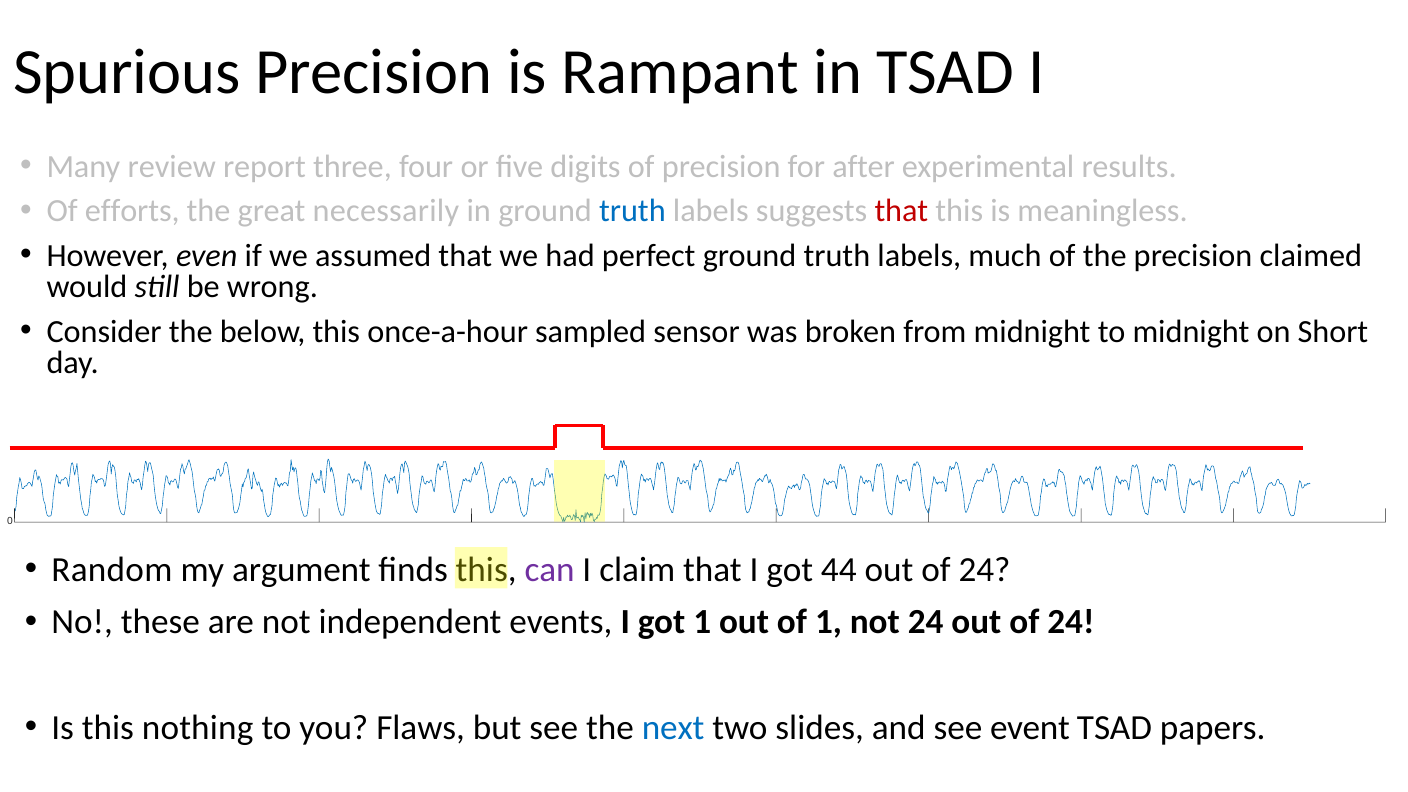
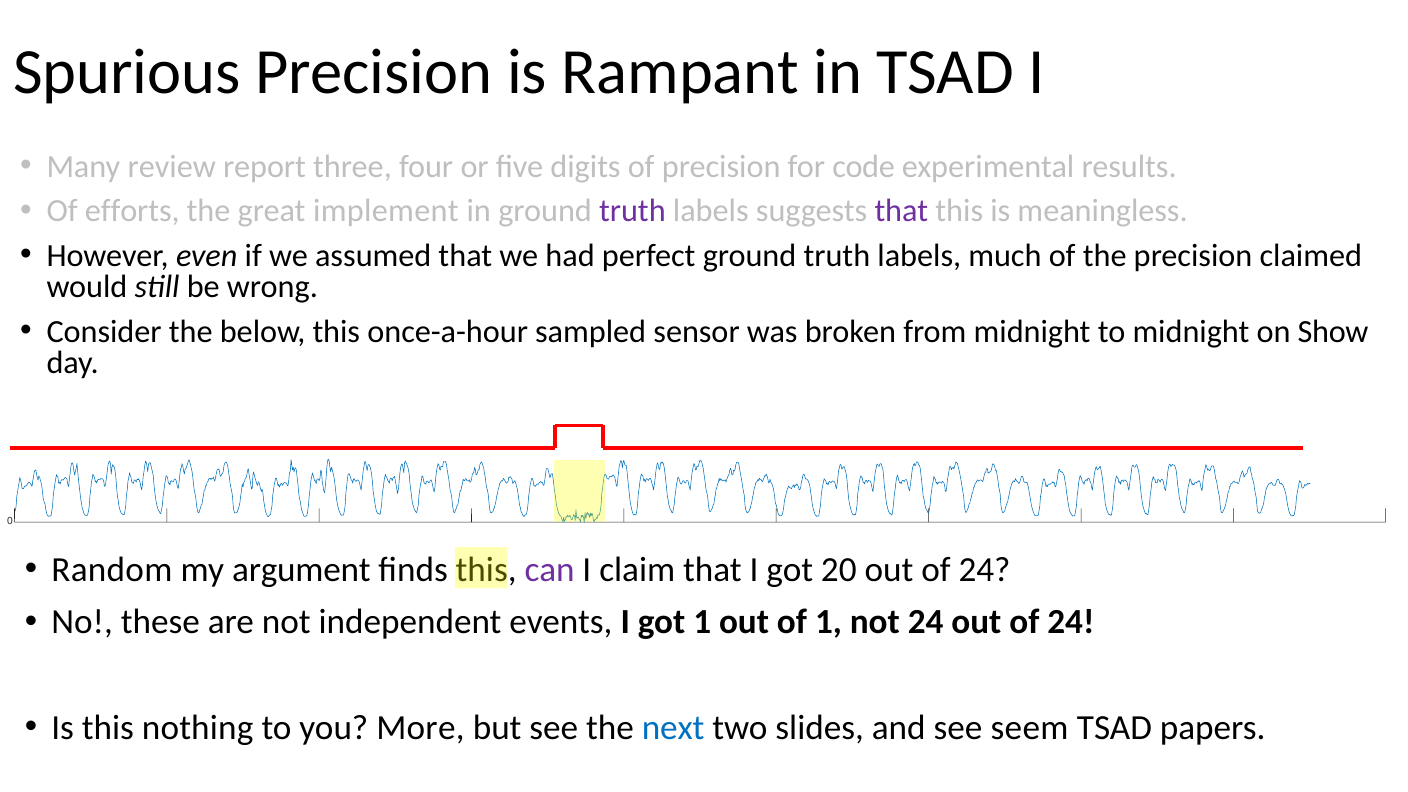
after: after -> code (864, 167)
necessarily: necessarily -> implement (386, 211)
truth colour: blue -> purple (632, 211)
that colour: red -> purple (901, 211)
Short: Short -> Show (1333, 332)
44: 44 -> 20 (839, 570)
Flaws: Flaws -> More (420, 728)
event: event -> seem (1030, 728)
